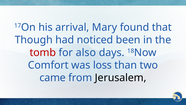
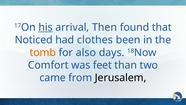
his underline: none -> present (46, 27)
Mary: Mary -> Then (105, 27)
Though: Though -> Noticed (34, 40)
noticed: noticed -> clothes (95, 40)
tomb colour: red -> orange (43, 52)
loss: loss -> feet (102, 65)
